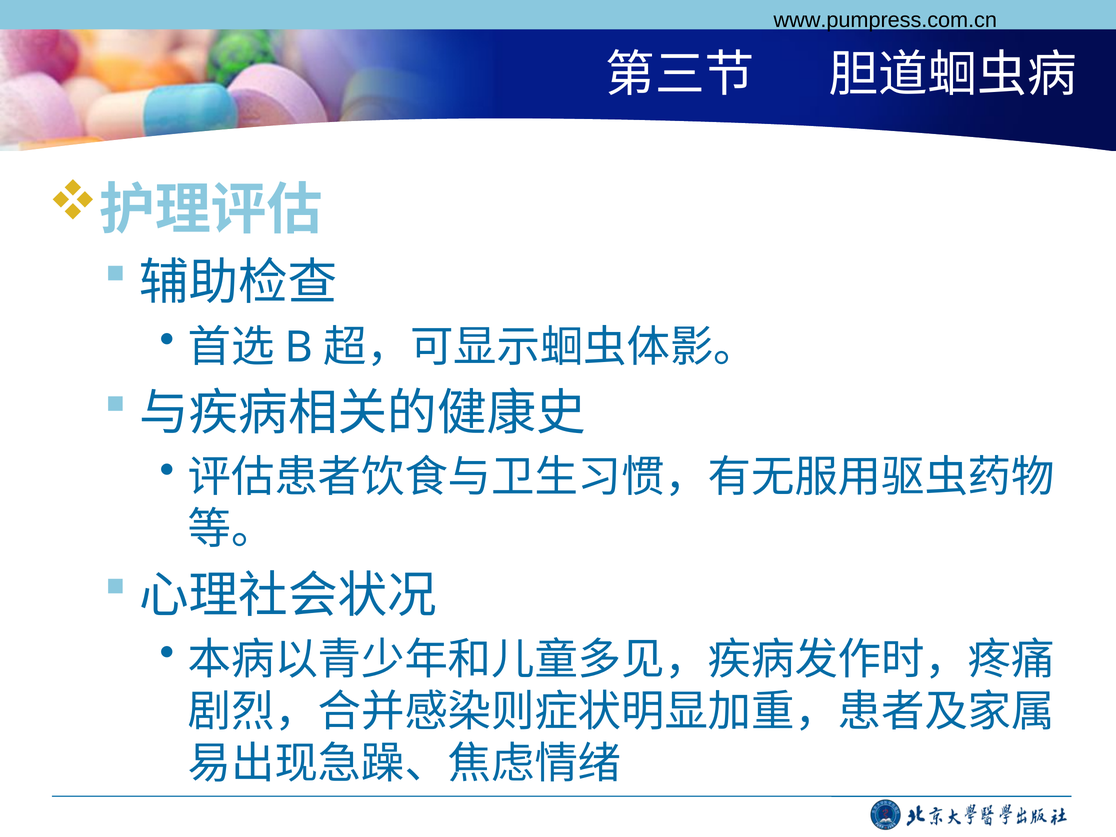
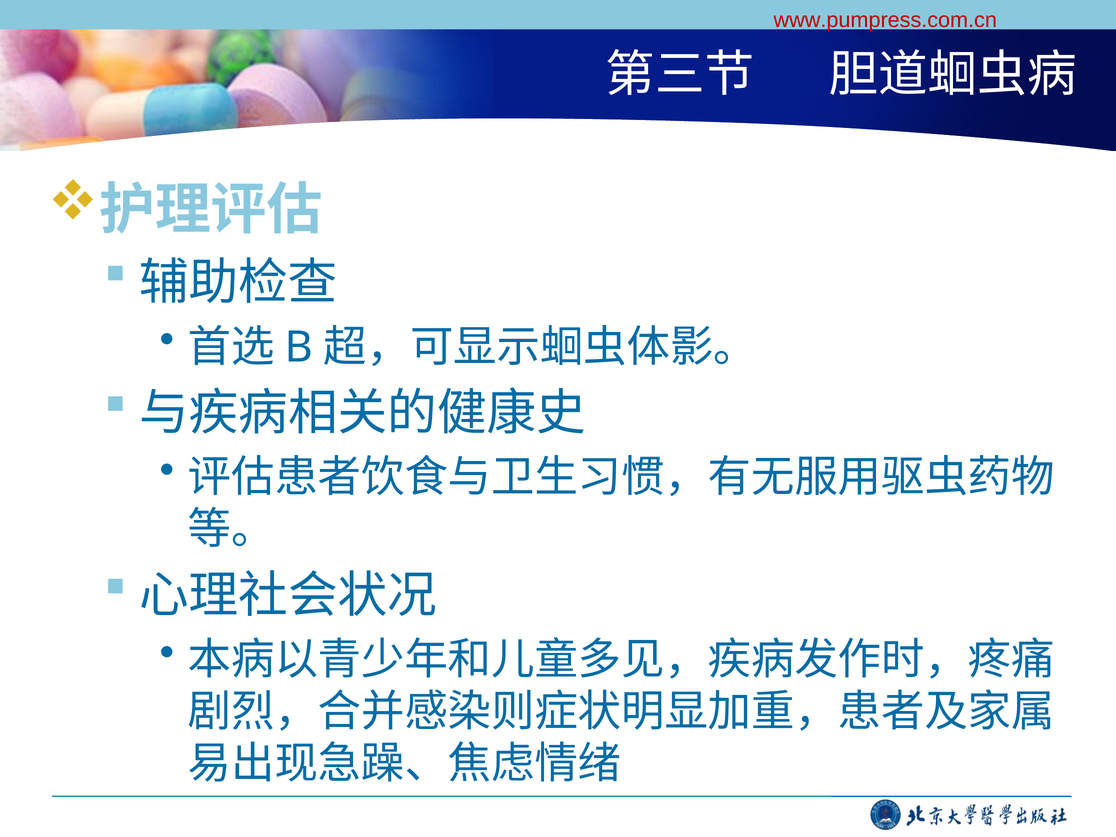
www.pumpress.com.cn colour: black -> red (885, 20)
